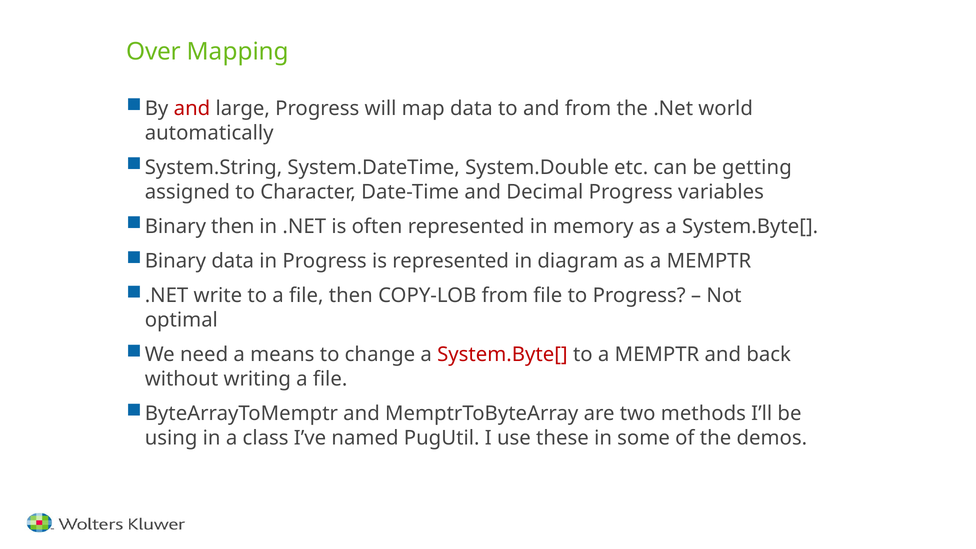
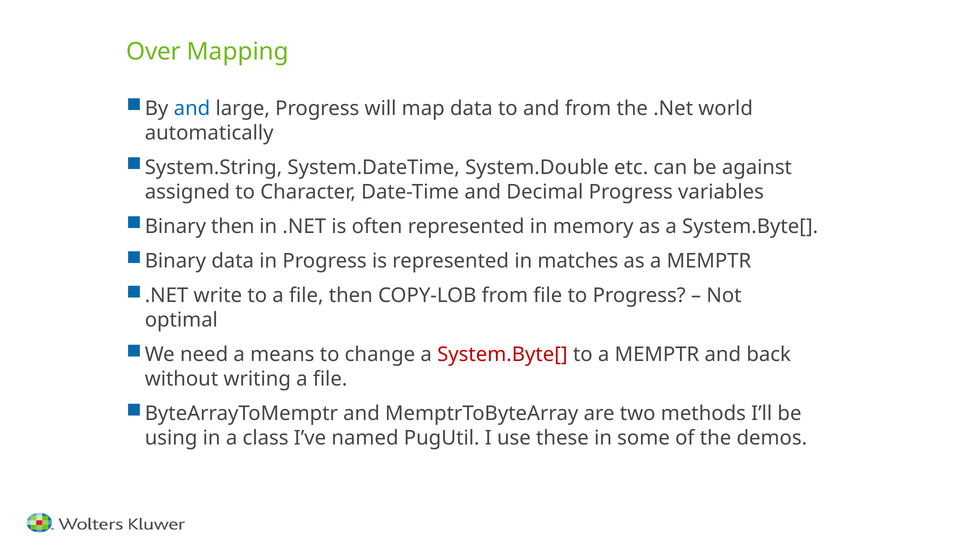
and colour: red -> blue (192, 109)
getting: getting -> against (757, 168)
diagram: diagram -> matches (578, 261)
